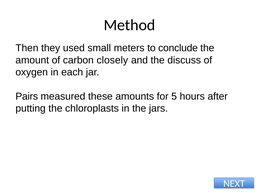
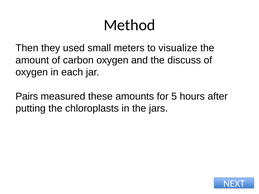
conclude: conclude -> visualize (178, 48)
carbon closely: closely -> oxygen (112, 60)
